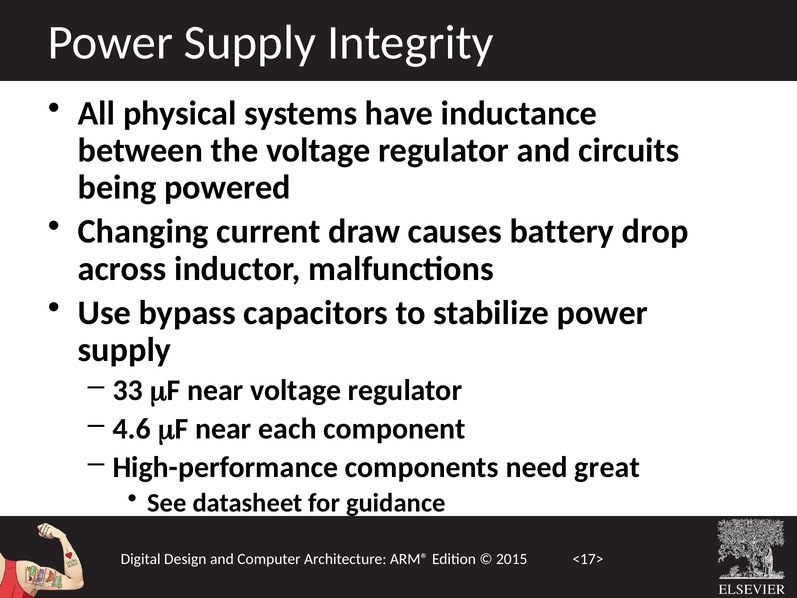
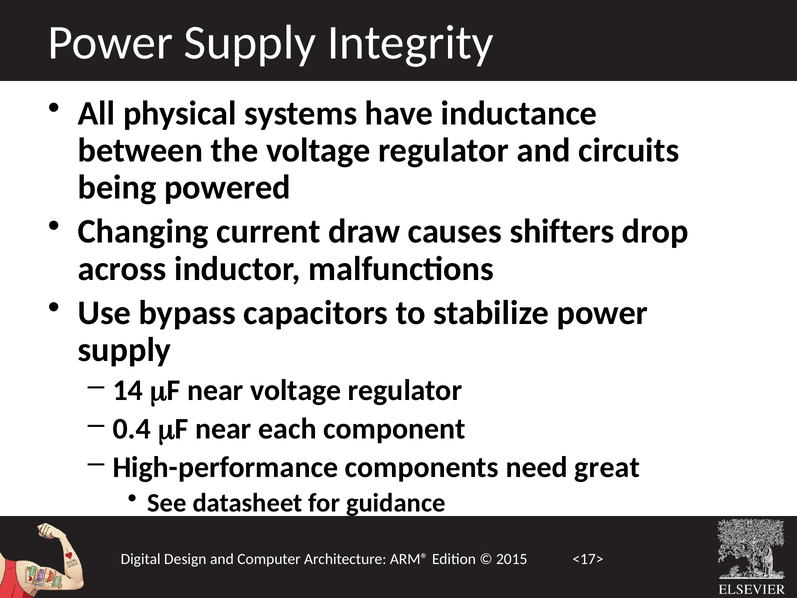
battery: battery -> shifters (562, 232)
33: 33 -> 14 (128, 390)
4.6: 4.6 -> 0.4 (132, 429)
